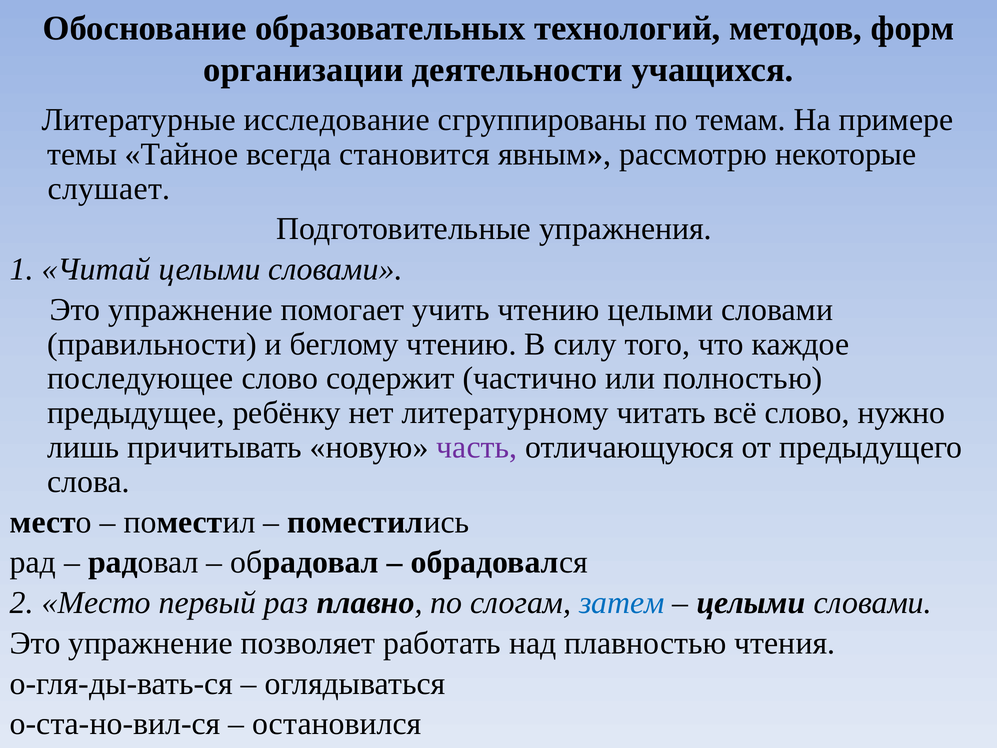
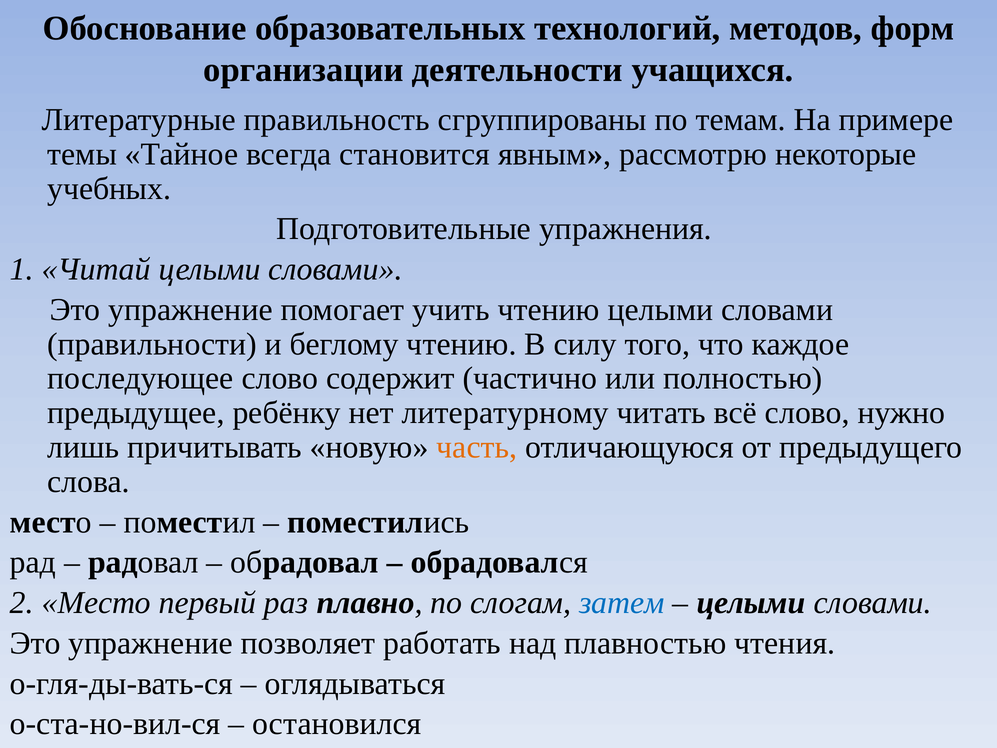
исследование: исследование -> правильность (337, 120)
слушает: слушает -> учебных (109, 189)
часть colour: purple -> orange (477, 447)
